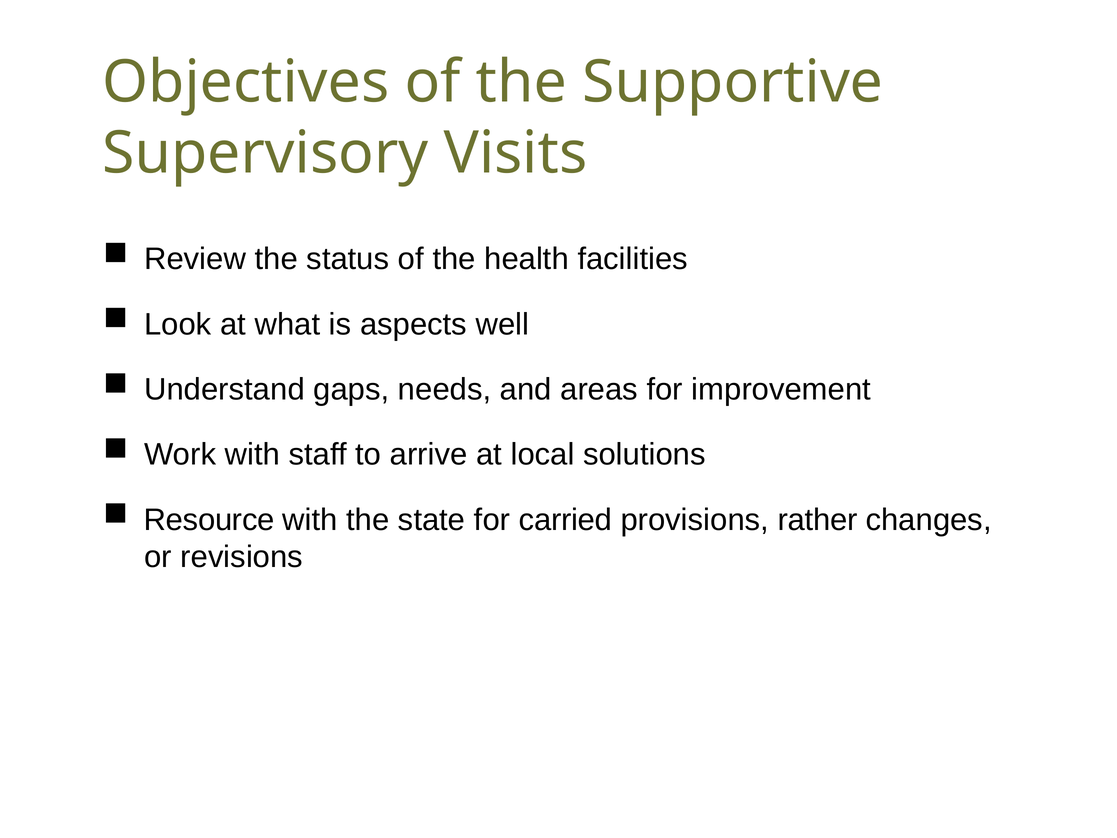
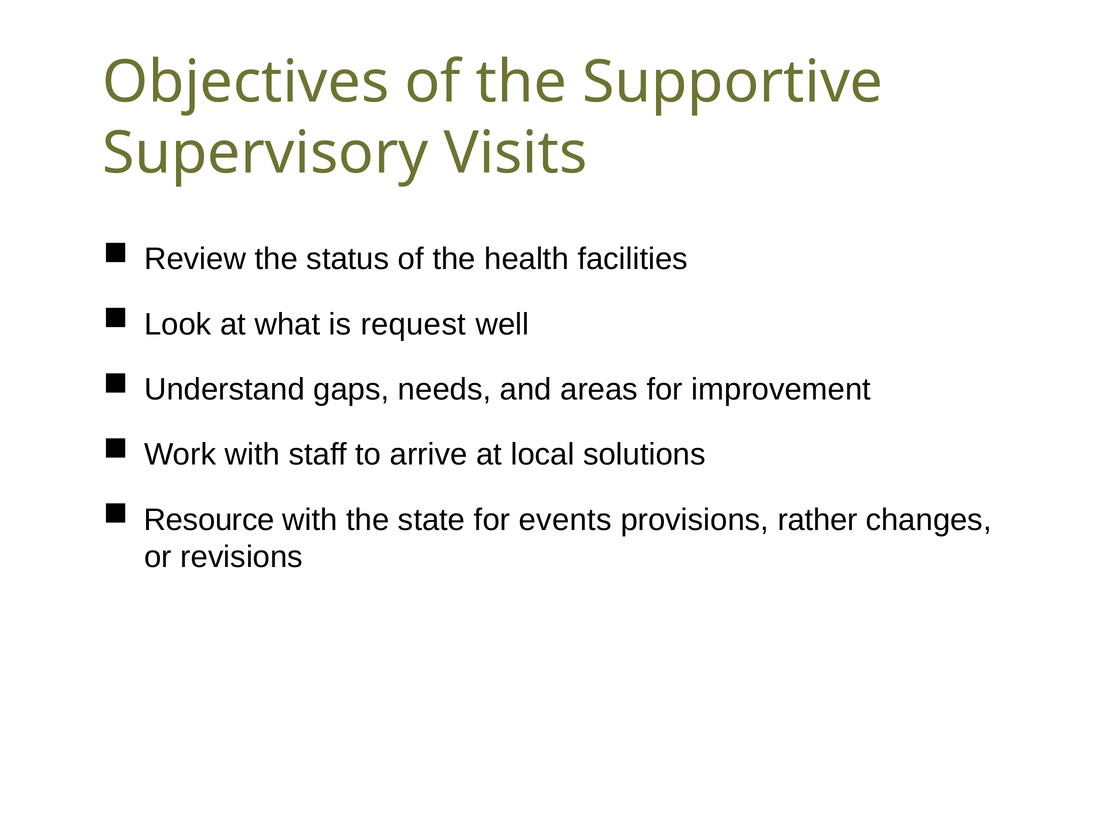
aspects: aspects -> request (413, 324)
carried: carried -> events (565, 520)
